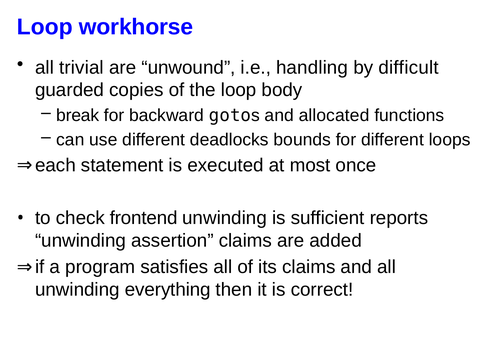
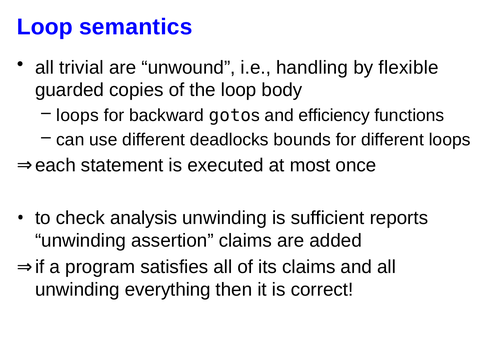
workhorse: workhorse -> semantics (136, 27)
difficult: difficult -> flexible (409, 67)
break: break -> loops (78, 115)
allocated: allocated -> efficiency (334, 115)
frontend: frontend -> analysis (144, 218)
